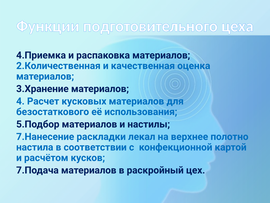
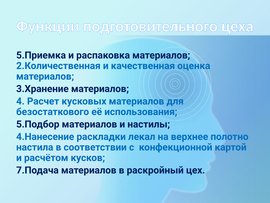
4.Приемка: 4.Приемка -> 5.Приемка (41, 55)
7.Нанесение: 7.Нанесение -> 4.Нанесение (45, 136)
